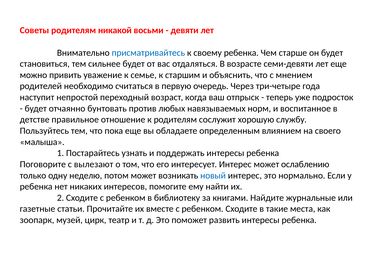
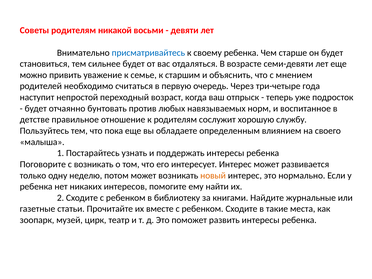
с вылезают: вылезают -> возникать (94, 164)
ослаблению: ослаблению -> развивается (305, 164)
новый colour: blue -> orange (213, 175)
